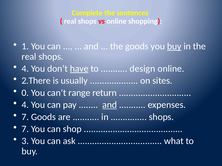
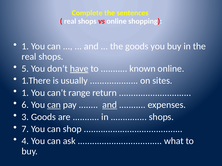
buy underline: present -> none (174, 46)
4: 4 -> 5 (25, 69)
design: design -> known (142, 69)
2.There: 2.There -> 1.There (36, 81)
0: 0 -> 1 (25, 93)
4: 4 -> 6 (25, 105)
can underline: none -> present (54, 105)
7: 7 -> 3 (25, 117)
3: 3 -> 4 (25, 141)
